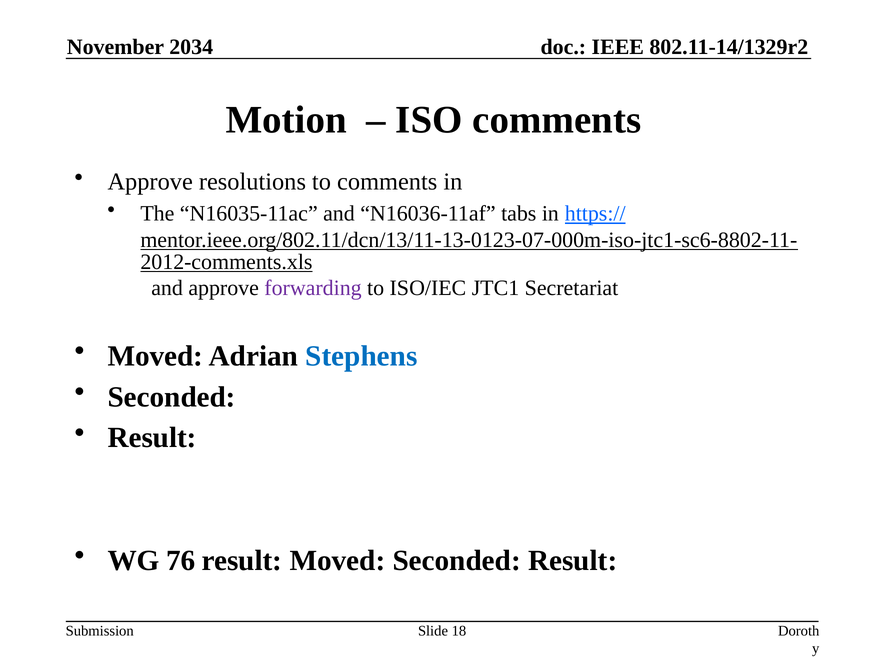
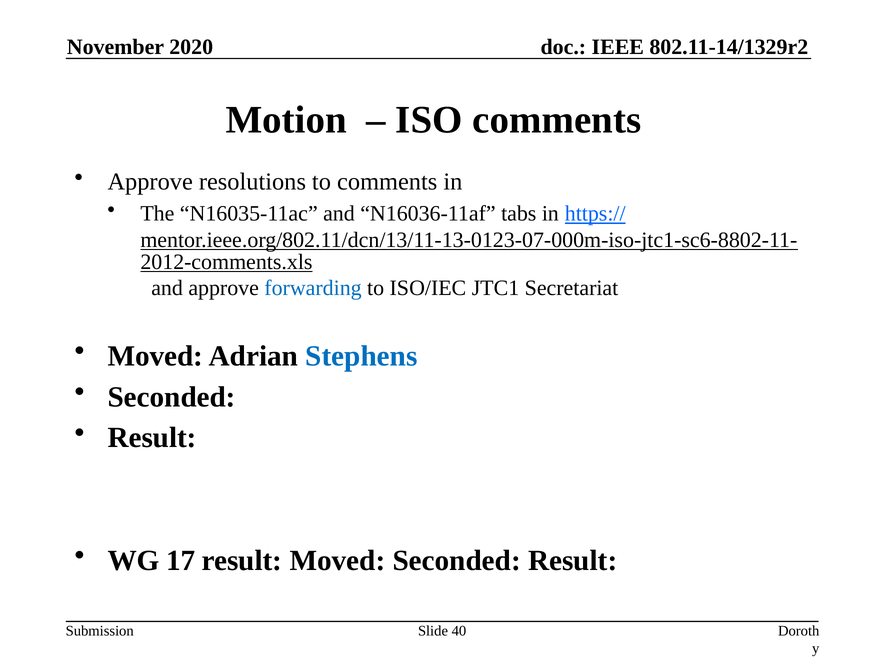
2034: 2034 -> 2020 (191, 47)
forwarding colour: purple -> blue (313, 288)
76: 76 -> 17 (181, 560)
18: 18 -> 40 (459, 631)
